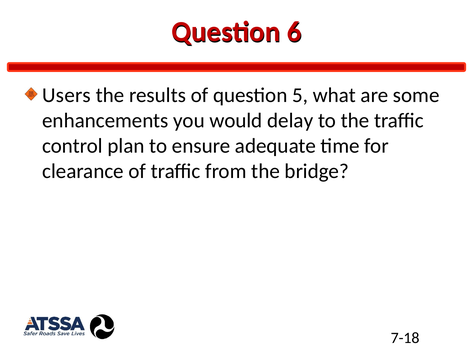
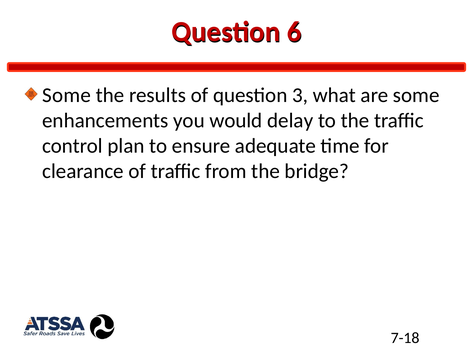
Users: Users -> Some (67, 95)
5: 5 -> 3 (300, 95)
